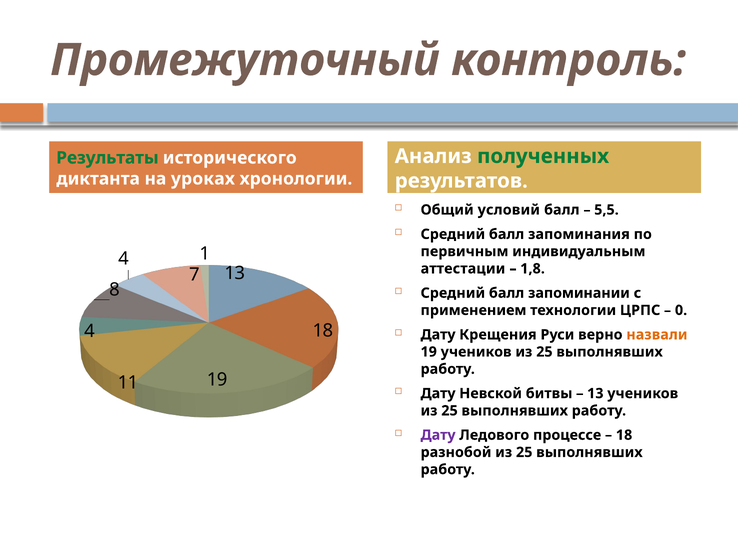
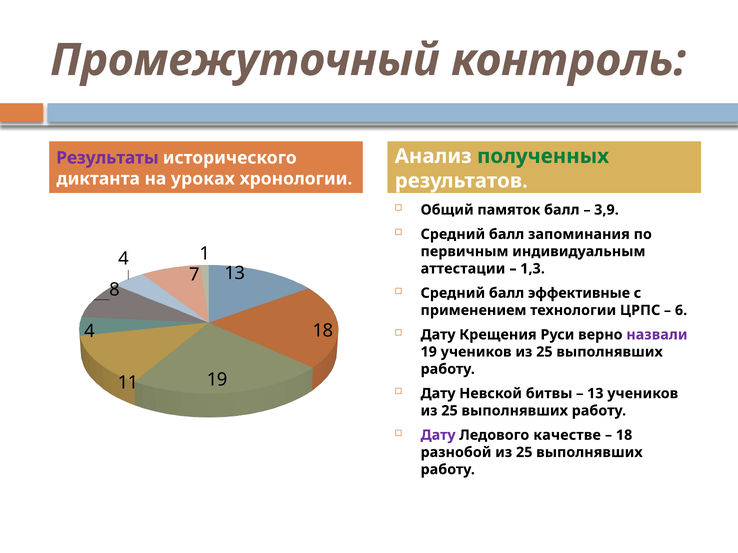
Результаты colour: green -> purple (107, 158)
условий: условий -> памяток (509, 210)
5,5: 5,5 -> 3,9 (606, 210)
1,8: 1,8 -> 1,3 (533, 269)
запоминании: запоминании -> эффективные (579, 293)
0: 0 -> 6 (681, 311)
назвали colour: orange -> purple (657, 335)
процессе: процессе -> качестве (567, 435)
